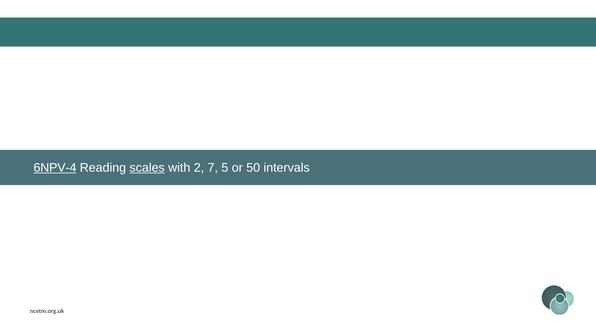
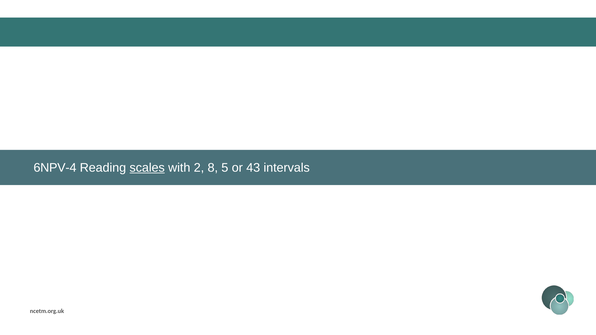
6NPV-4 underline: present -> none (55, 168)
7: 7 -> 8 (213, 168)
50: 50 -> 43 (253, 168)
